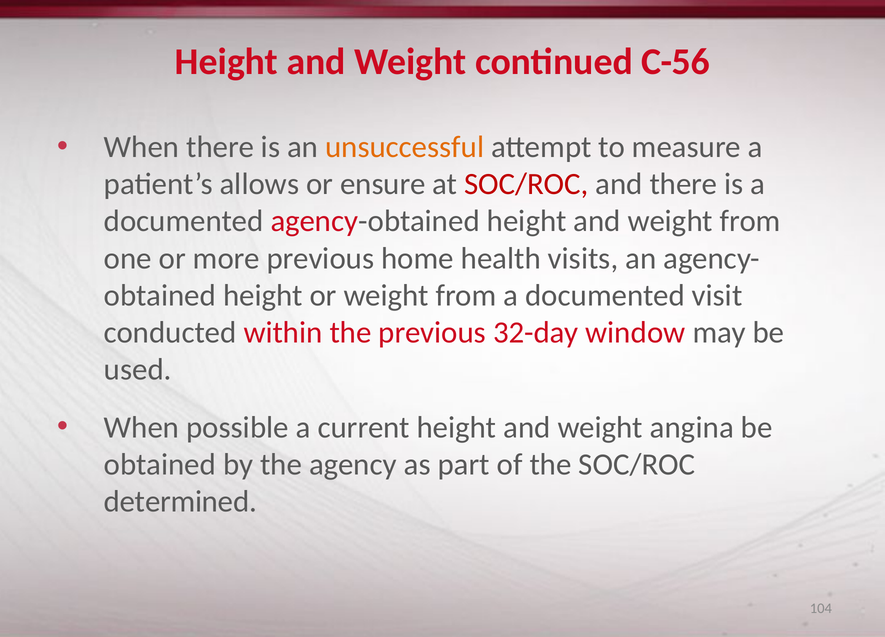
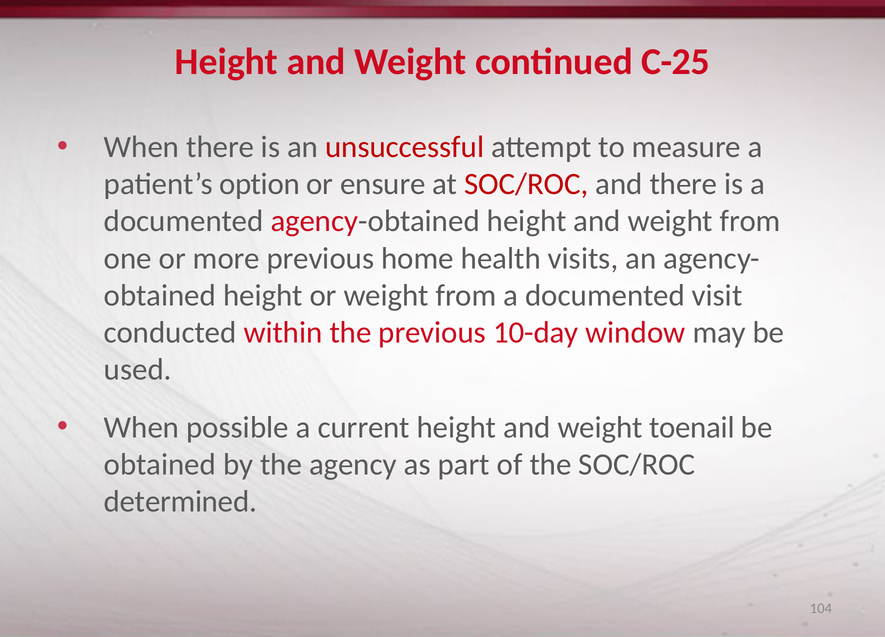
C-56: C-56 -> C-25 (675, 62)
unsuccessful colour: orange -> red (405, 147)
allows: allows -> option (260, 184)
32-day: 32-day -> 10-day (536, 333)
angina: angina -> toenail (692, 428)
